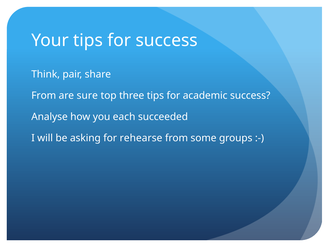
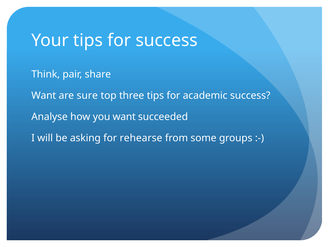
From: From -> Want (44, 95)
you each: each -> want (124, 117)
